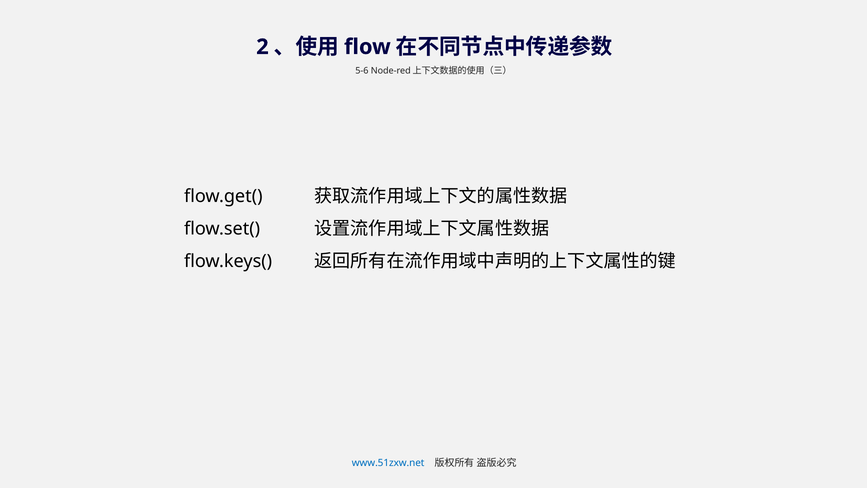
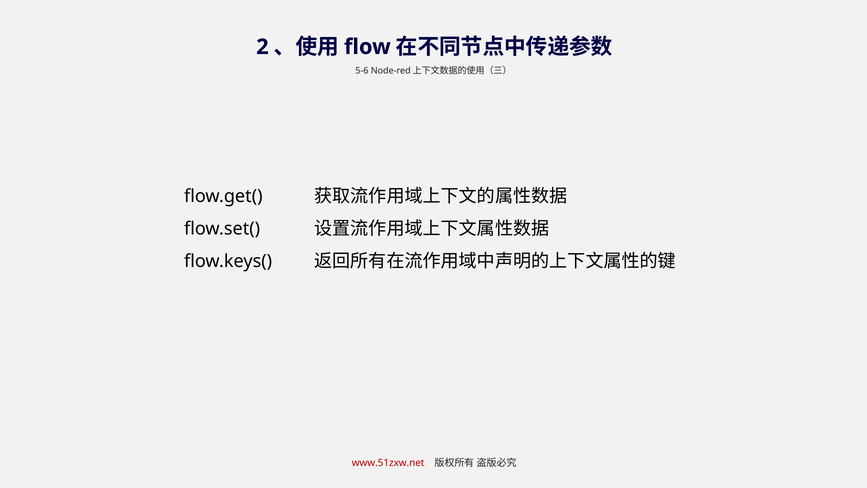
www.51zxw.net colour: blue -> red (388, 463)
